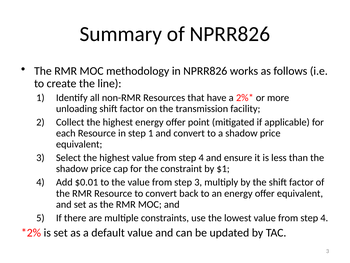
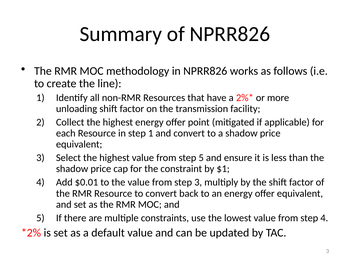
4: 4 -> 5 (201, 158)
